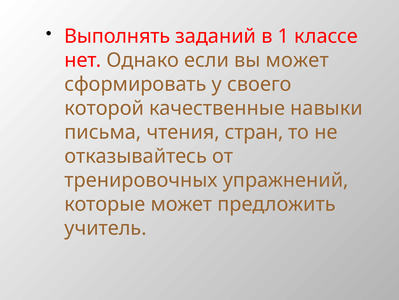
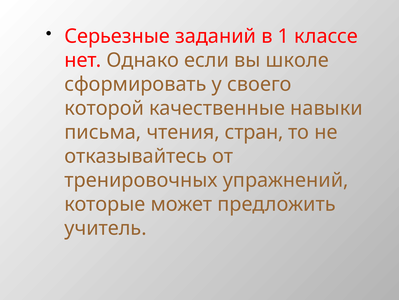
Выполнять: Выполнять -> Серьезные (117, 36)
вы может: может -> школе (297, 60)
